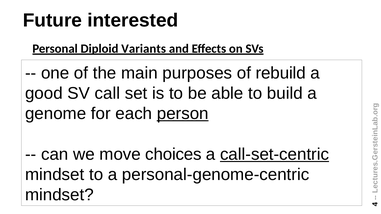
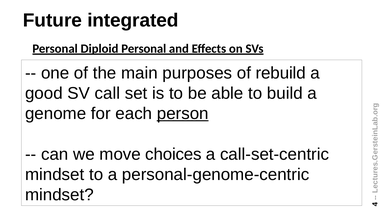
interested: interested -> integrated (133, 20)
Diploid Variants: Variants -> Personal (144, 49)
call-set-centric underline: present -> none (275, 154)
